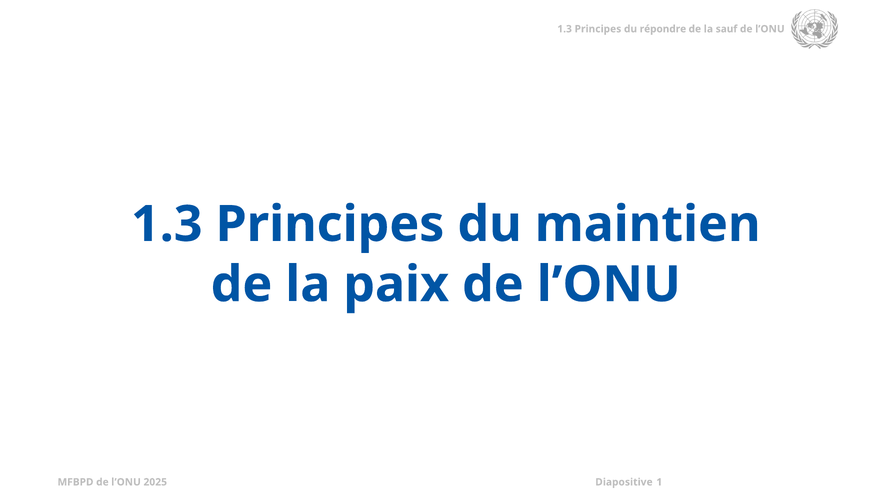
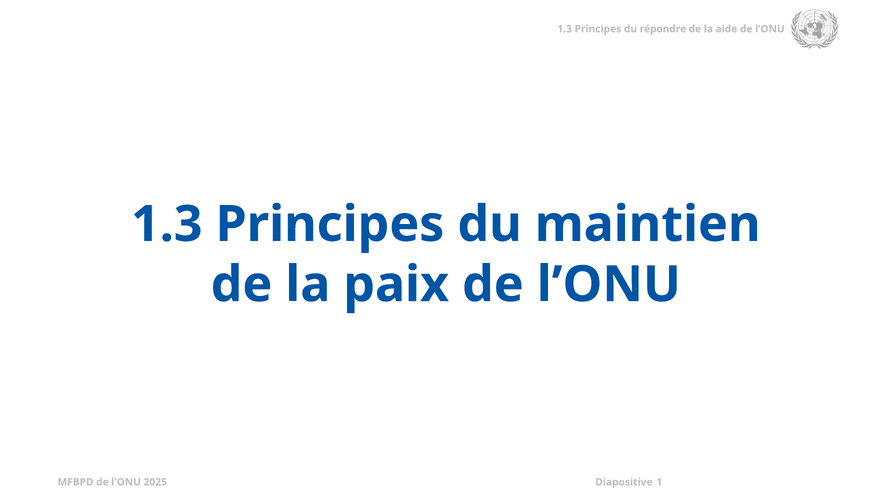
sauf: sauf -> aide (726, 29)
